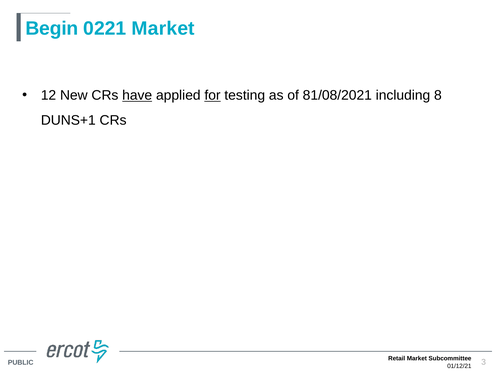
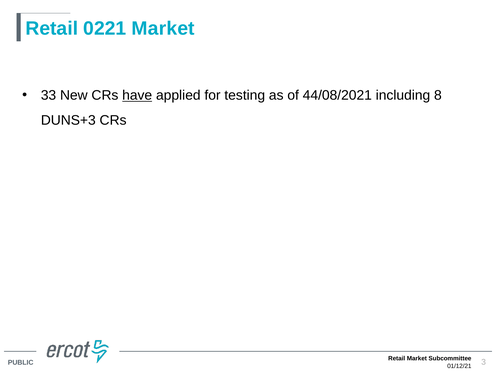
Begin: Begin -> Retail (52, 29)
12: 12 -> 33 (48, 96)
for underline: present -> none (213, 96)
81/08/2021: 81/08/2021 -> 44/08/2021 (337, 96)
DUNS+1: DUNS+1 -> DUNS+3 (68, 120)
